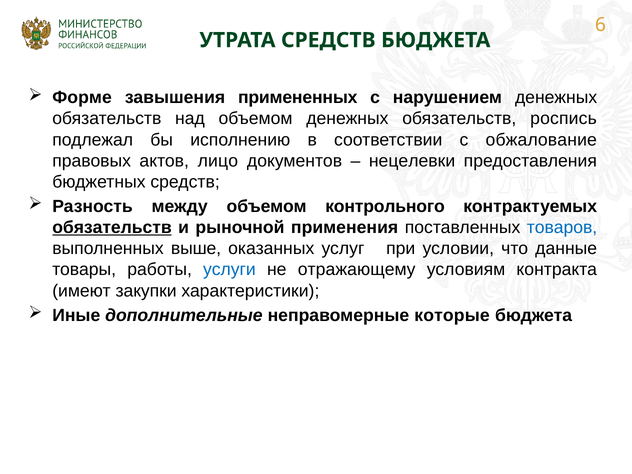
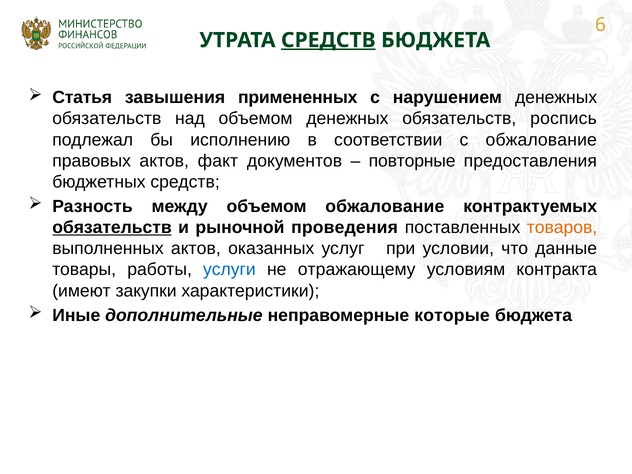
СРЕДСТВ underline: none -> present (328, 40)
Форме: Форме -> Статья (82, 98)
лицо: лицо -> факт (218, 161)
нецелевки: нецелевки -> повторные (412, 161)
объемом контрольного: контрольного -> обжалование (385, 206)
применения: применения -> проведения (345, 228)
товаров colour: blue -> orange (562, 228)
выполненных выше: выше -> актов (196, 249)
